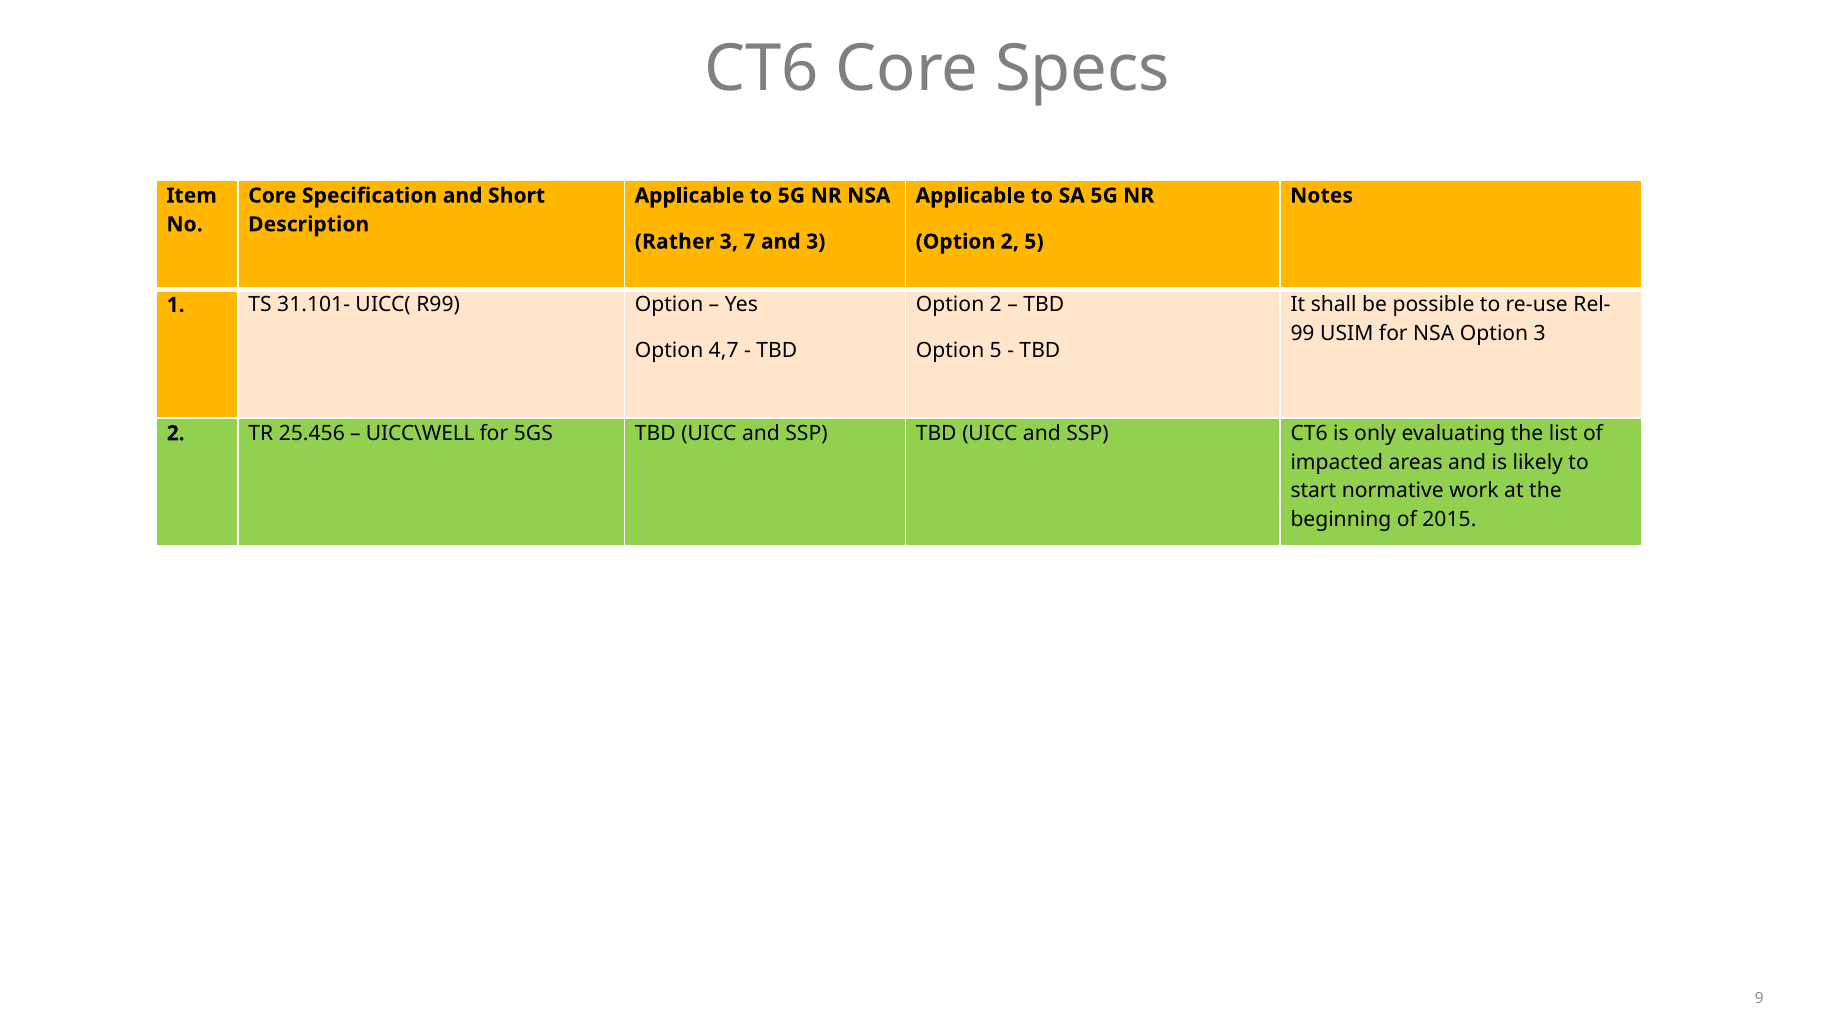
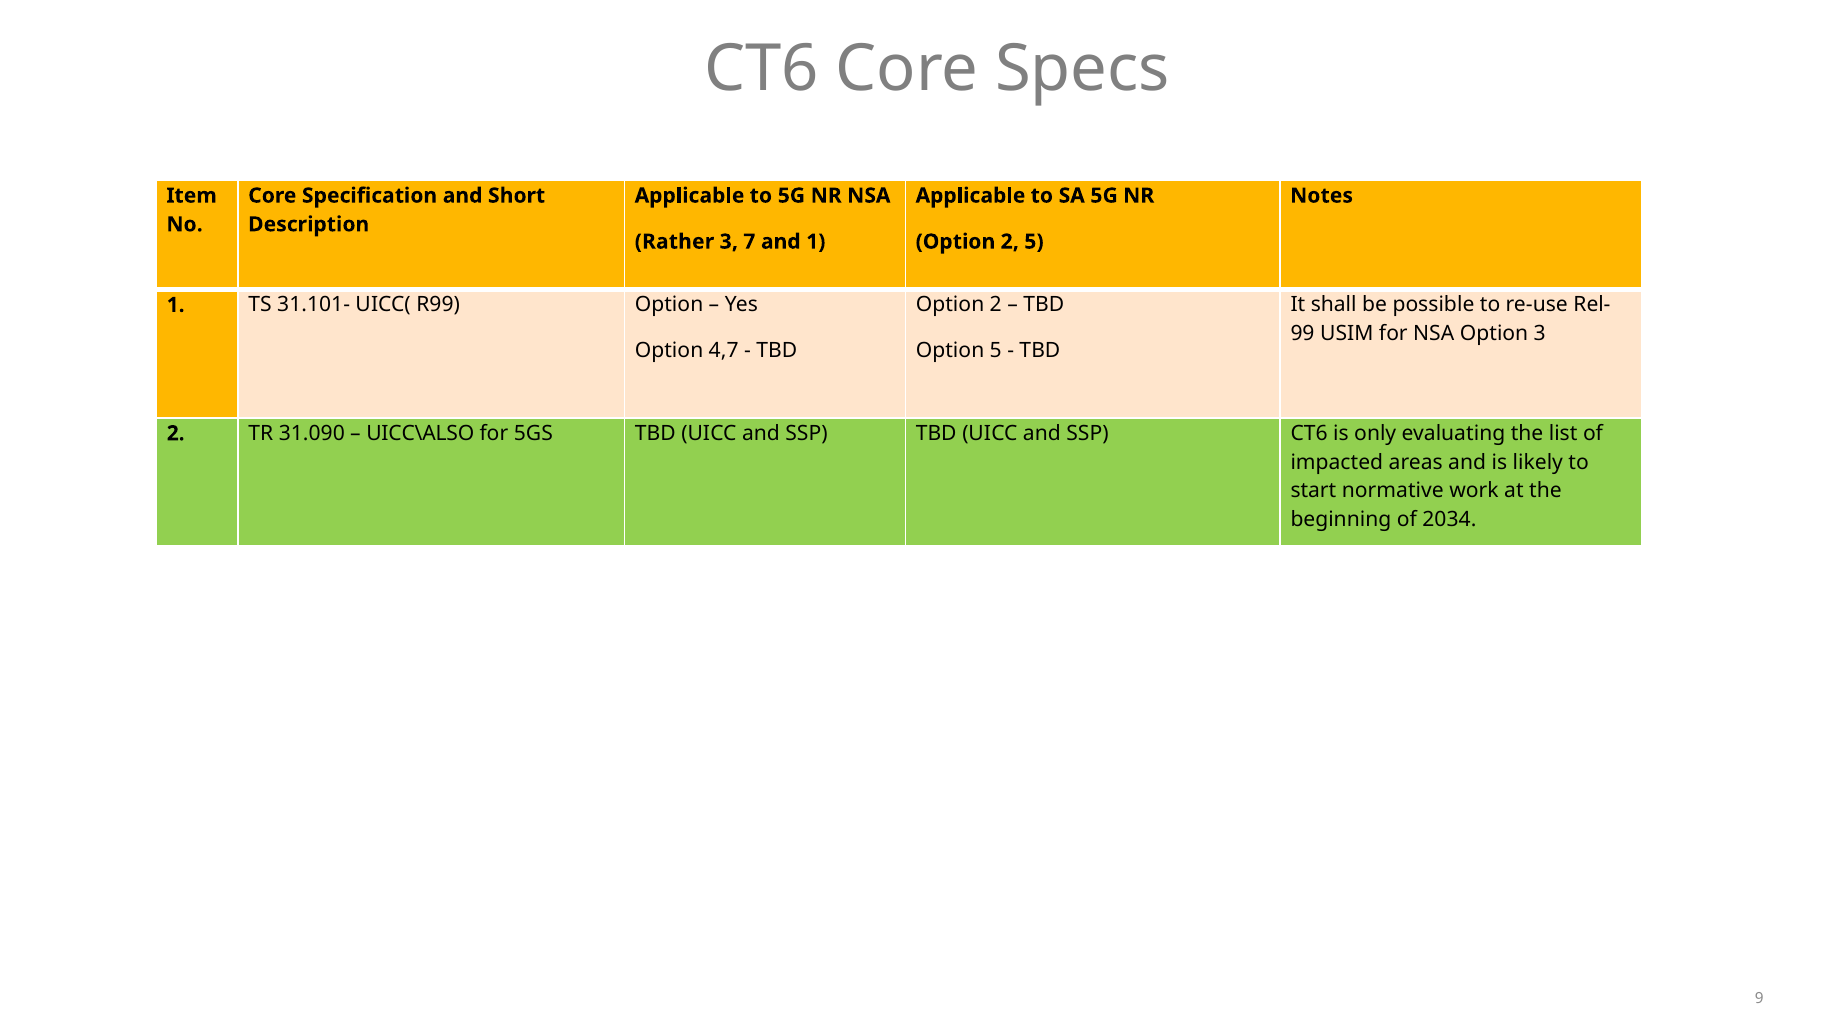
and 3: 3 -> 1 (816, 242)
25.456: 25.456 -> 31.090 (312, 433)
UICC\WELL: UICC\WELL -> UICC\ALSO (420, 433)
2015: 2015 -> 2034 (1449, 520)
